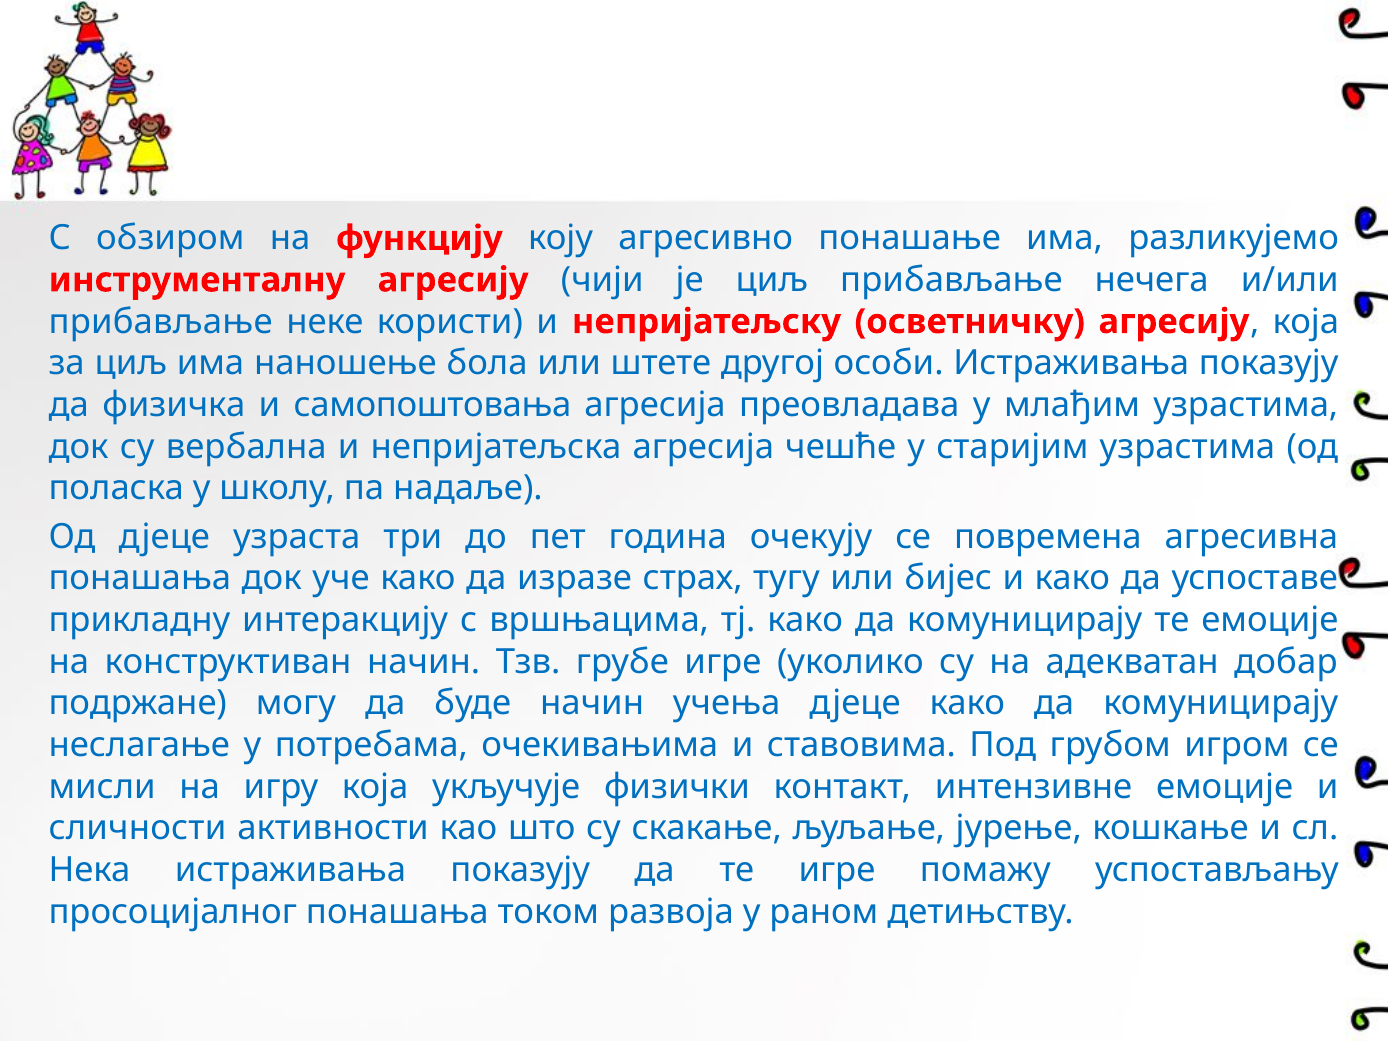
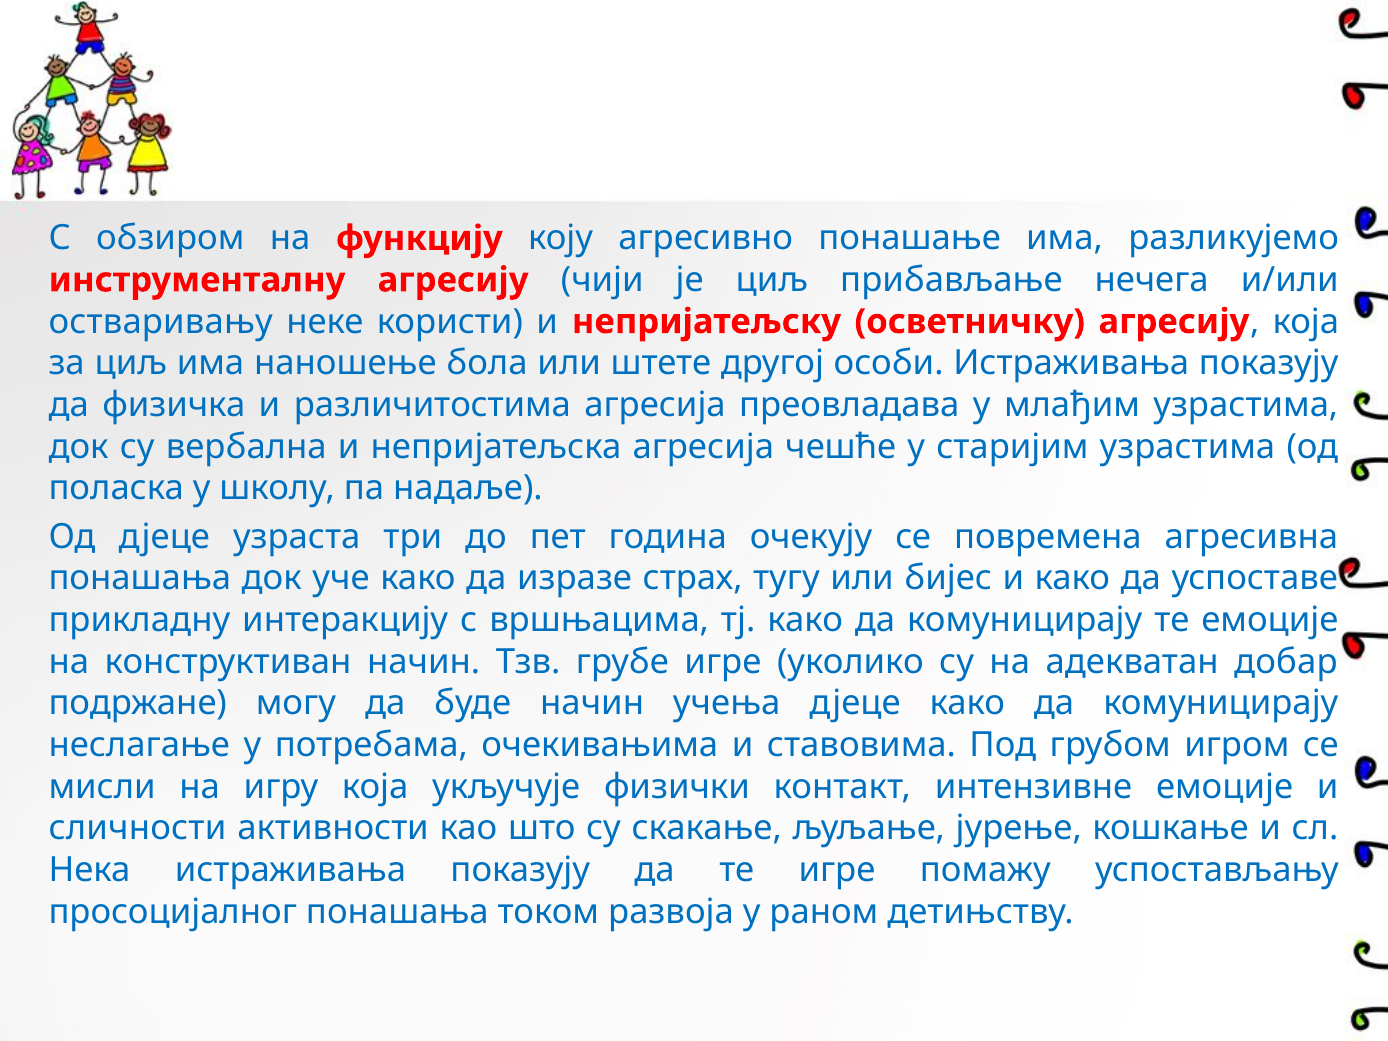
прибављање: прибављање -> остваривању (161, 322)
самопоштовања: самопоштовања -> различитостима (432, 405)
